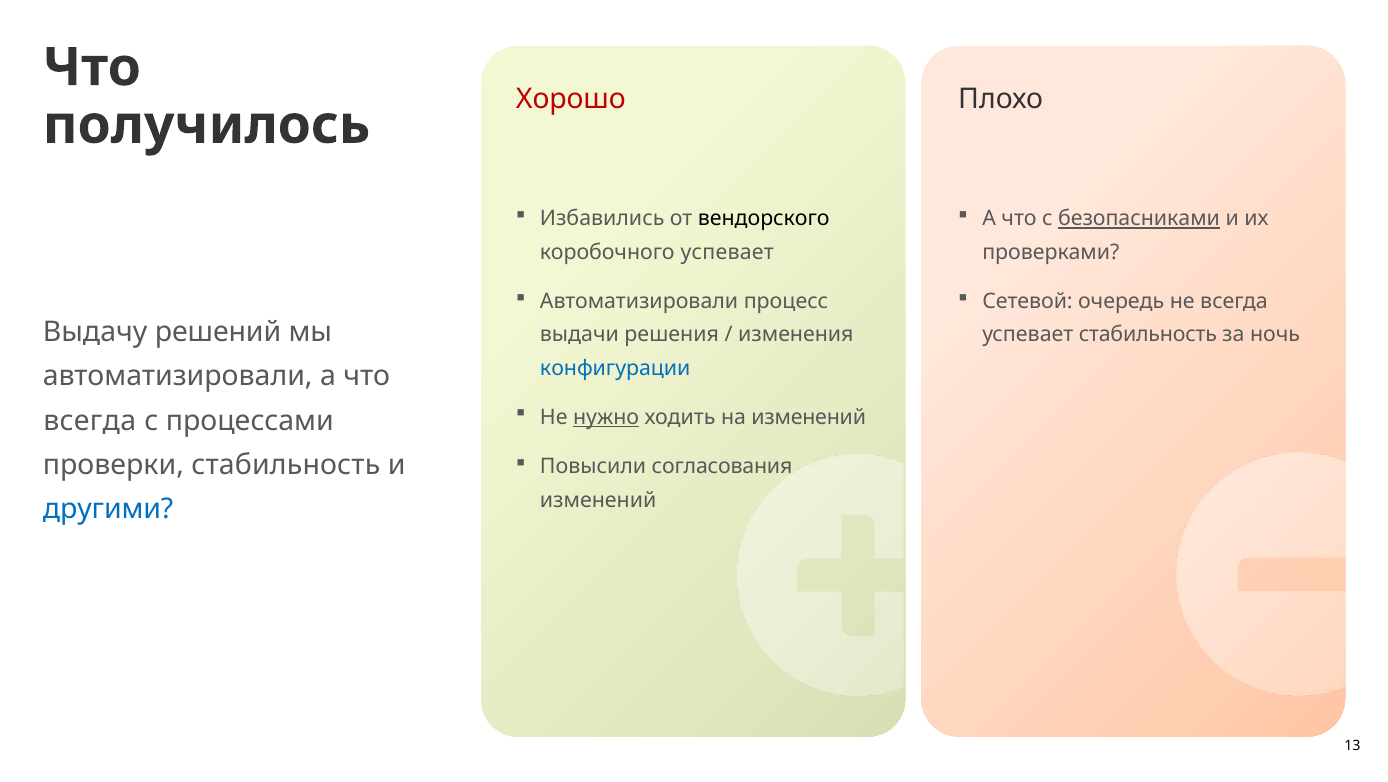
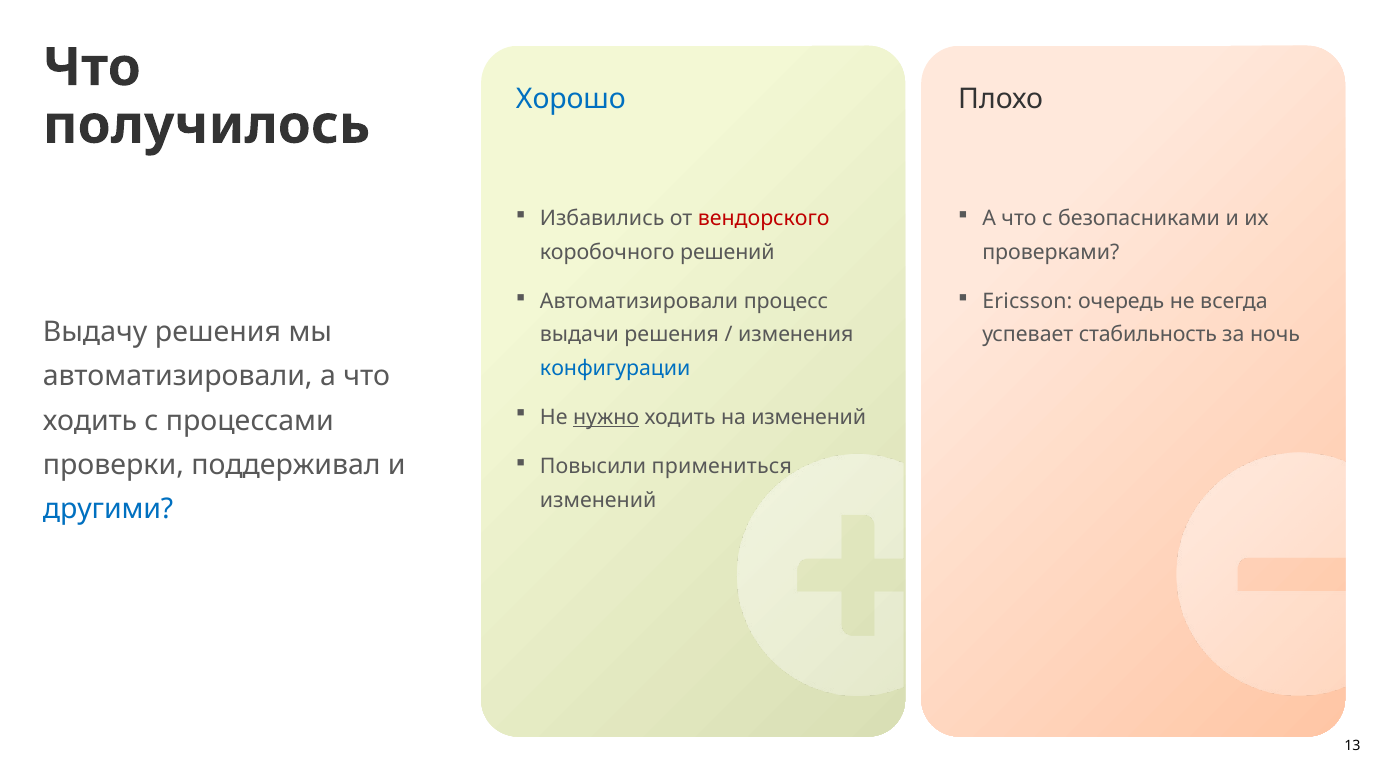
Хорошо colour: red -> blue (571, 100)
вендорского colour: black -> red (764, 219)
безопасниками underline: present -> none (1139, 219)
коробочного успевает: успевает -> решений (727, 252)
Сетевой: Сетевой -> Ericsson (1027, 302)
Выдачу решений: решений -> решения (218, 332)
всегда: всегда -> ходить (90, 421)
согласования: согласования -> примениться (722, 467)
проверки стабильность: стабильность -> поддерживал (286, 465)
